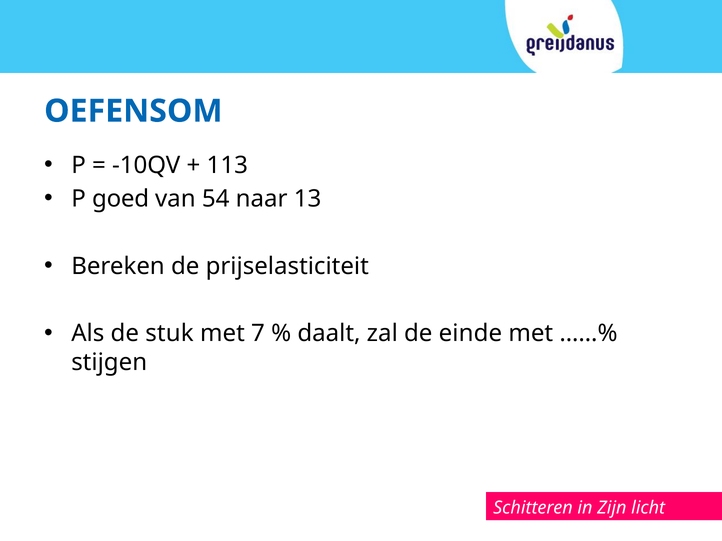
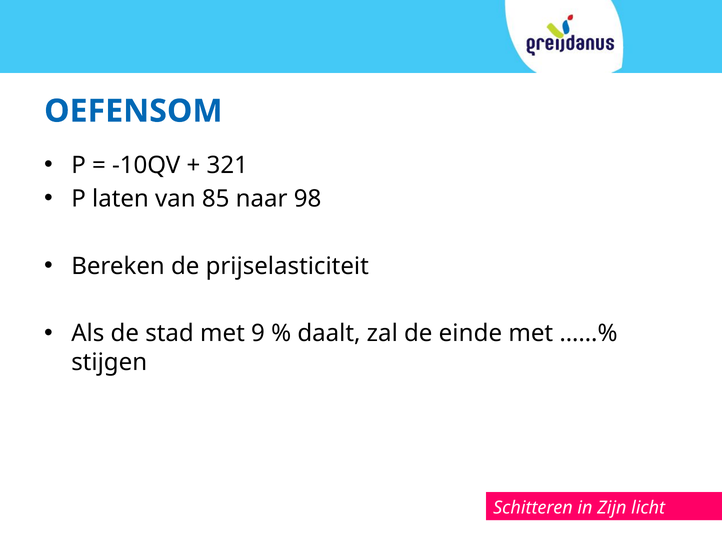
113: 113 -> 321 (227, 165)
goed: goed -> laten (120, 199)
54: 54 -> 85 (216, 199)
13: 13 -> 98 (308, 199)
stuk: stuk -> stad (170, 334)
7: 7 -> 9 (258, 334)
